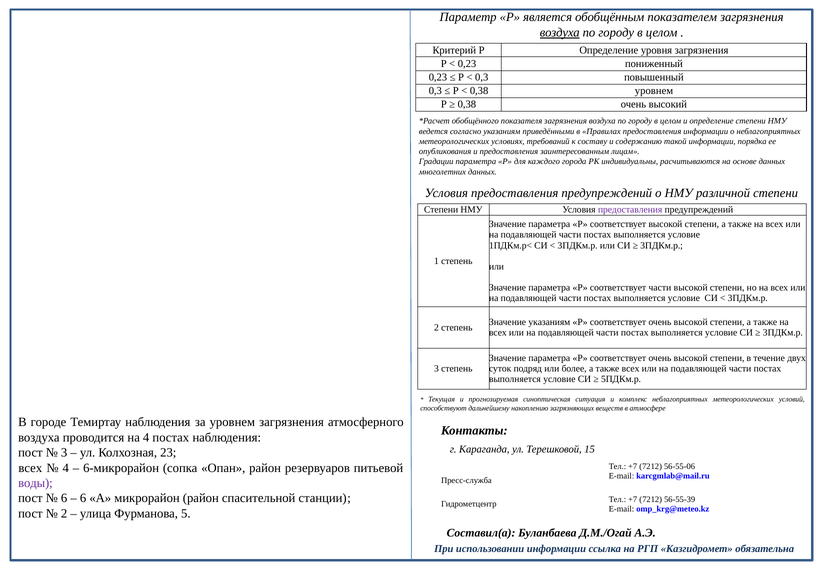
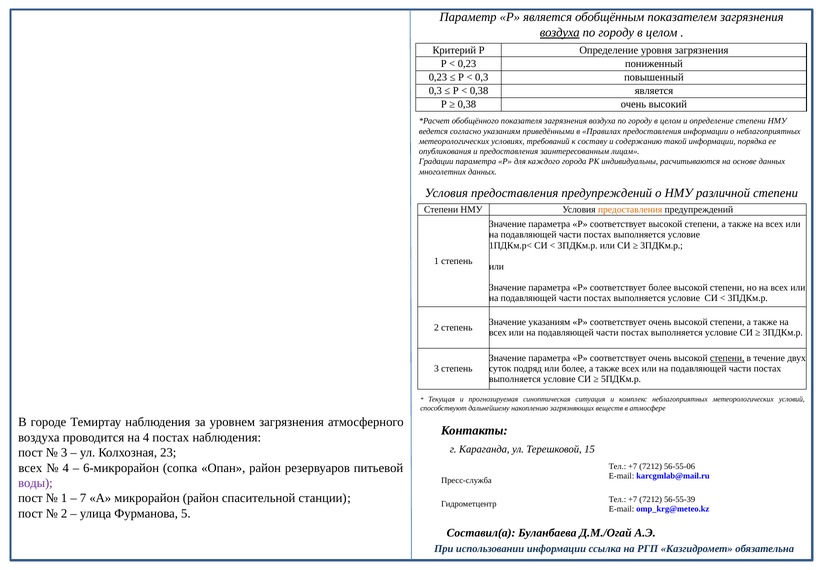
0,38 уровнем: уровнем -> является (654, 91)
предоставления colour: purple -> orange (630, 210)
соответствует части: части -> более (660, 287)
степени underline: none -> present (727, 358)
6: 6 -> 1 (64, 498)
6: 6 -> 7 (83, 498)
